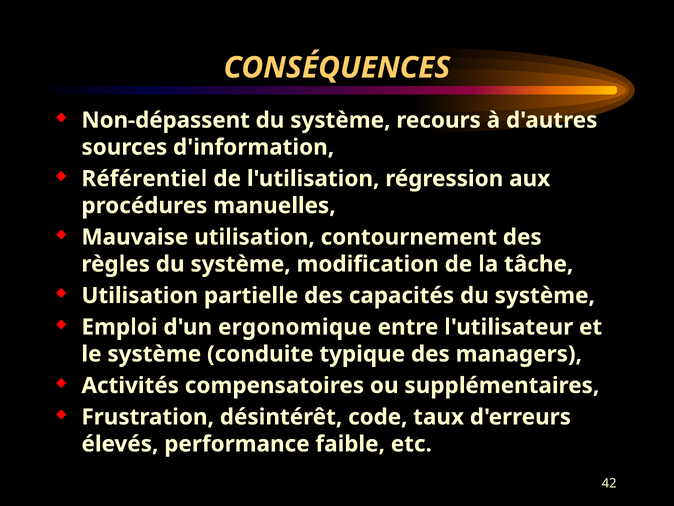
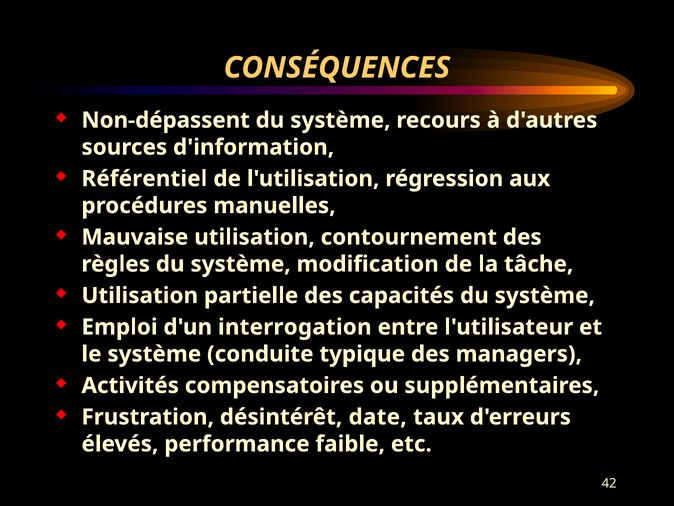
ergonomique: ergonomique -> interrogation (295, 327)
code: code -> date (378, 417)
